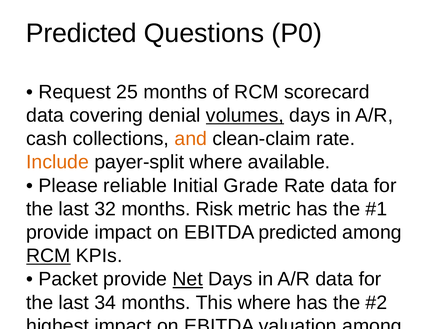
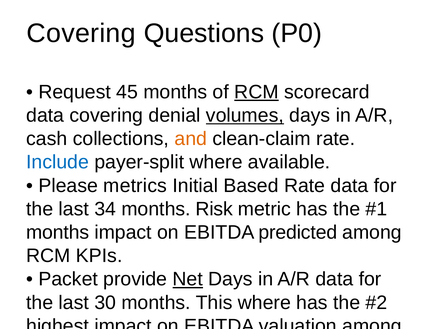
Predicted: Predicted -> Covering (81, 33)
25: 25 -> 45 (127, 92)
RCM underline: none -> present (256, 92)
Include colour: orange -> blue (58, 162)
reliable: reliable -> metrics (135, 185)
Grade: Grade -> Based (251, 185)
32: 32 -> 34 (105, 209)
provide: provide -> months (58, 232)
RCM underline: present -> none (48, 255)
34: 34 -> 30 (105, 302)
